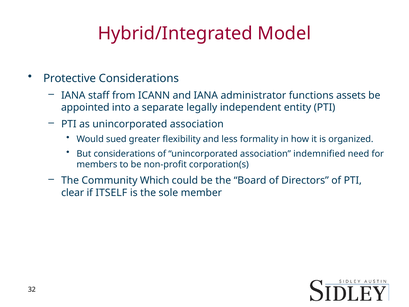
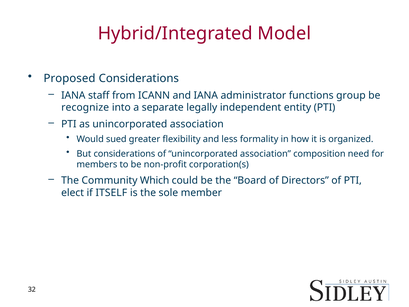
Protective: Protective -> Proposed (69, 78)
assets: assets -> group (351, 95)
appointed: appointed -> recognize (85, 108)
indemnified: indemnified -> composition (319, 154)
clear: clear -> elect (73, 192)
